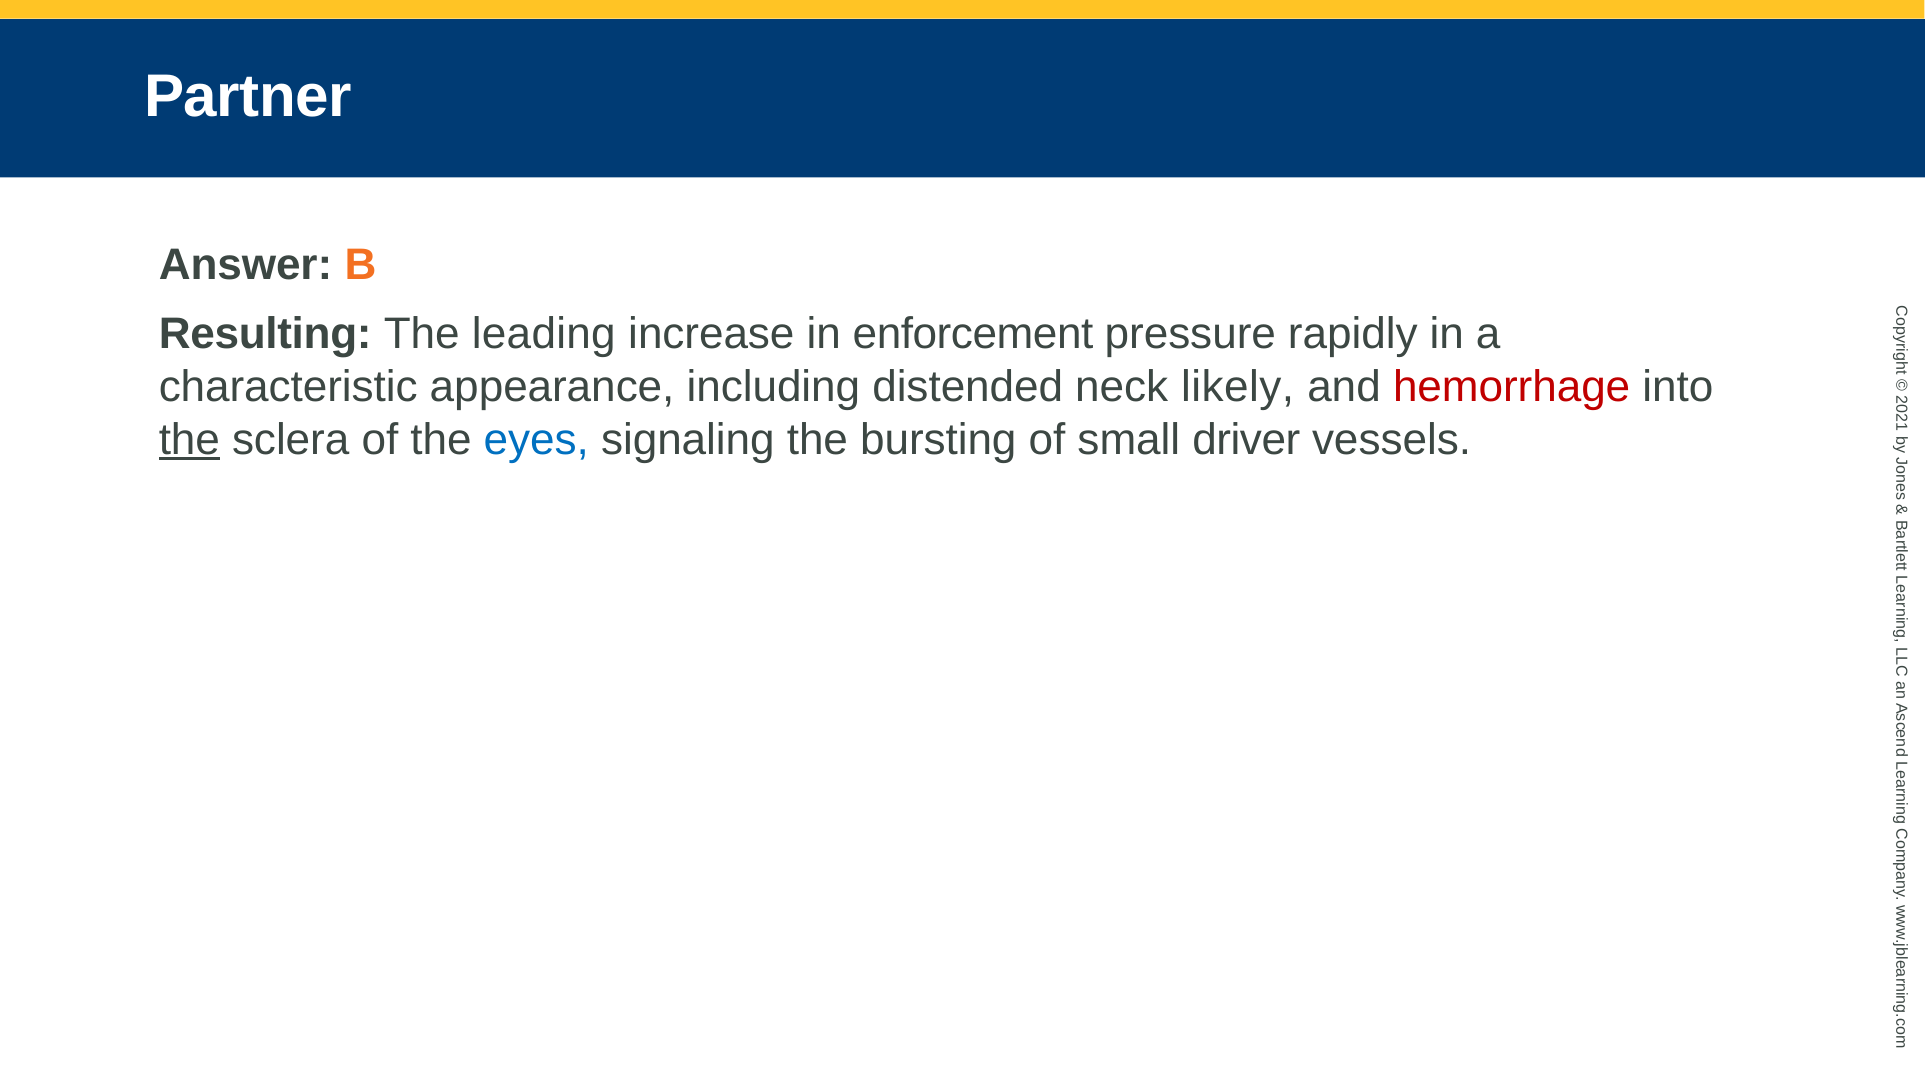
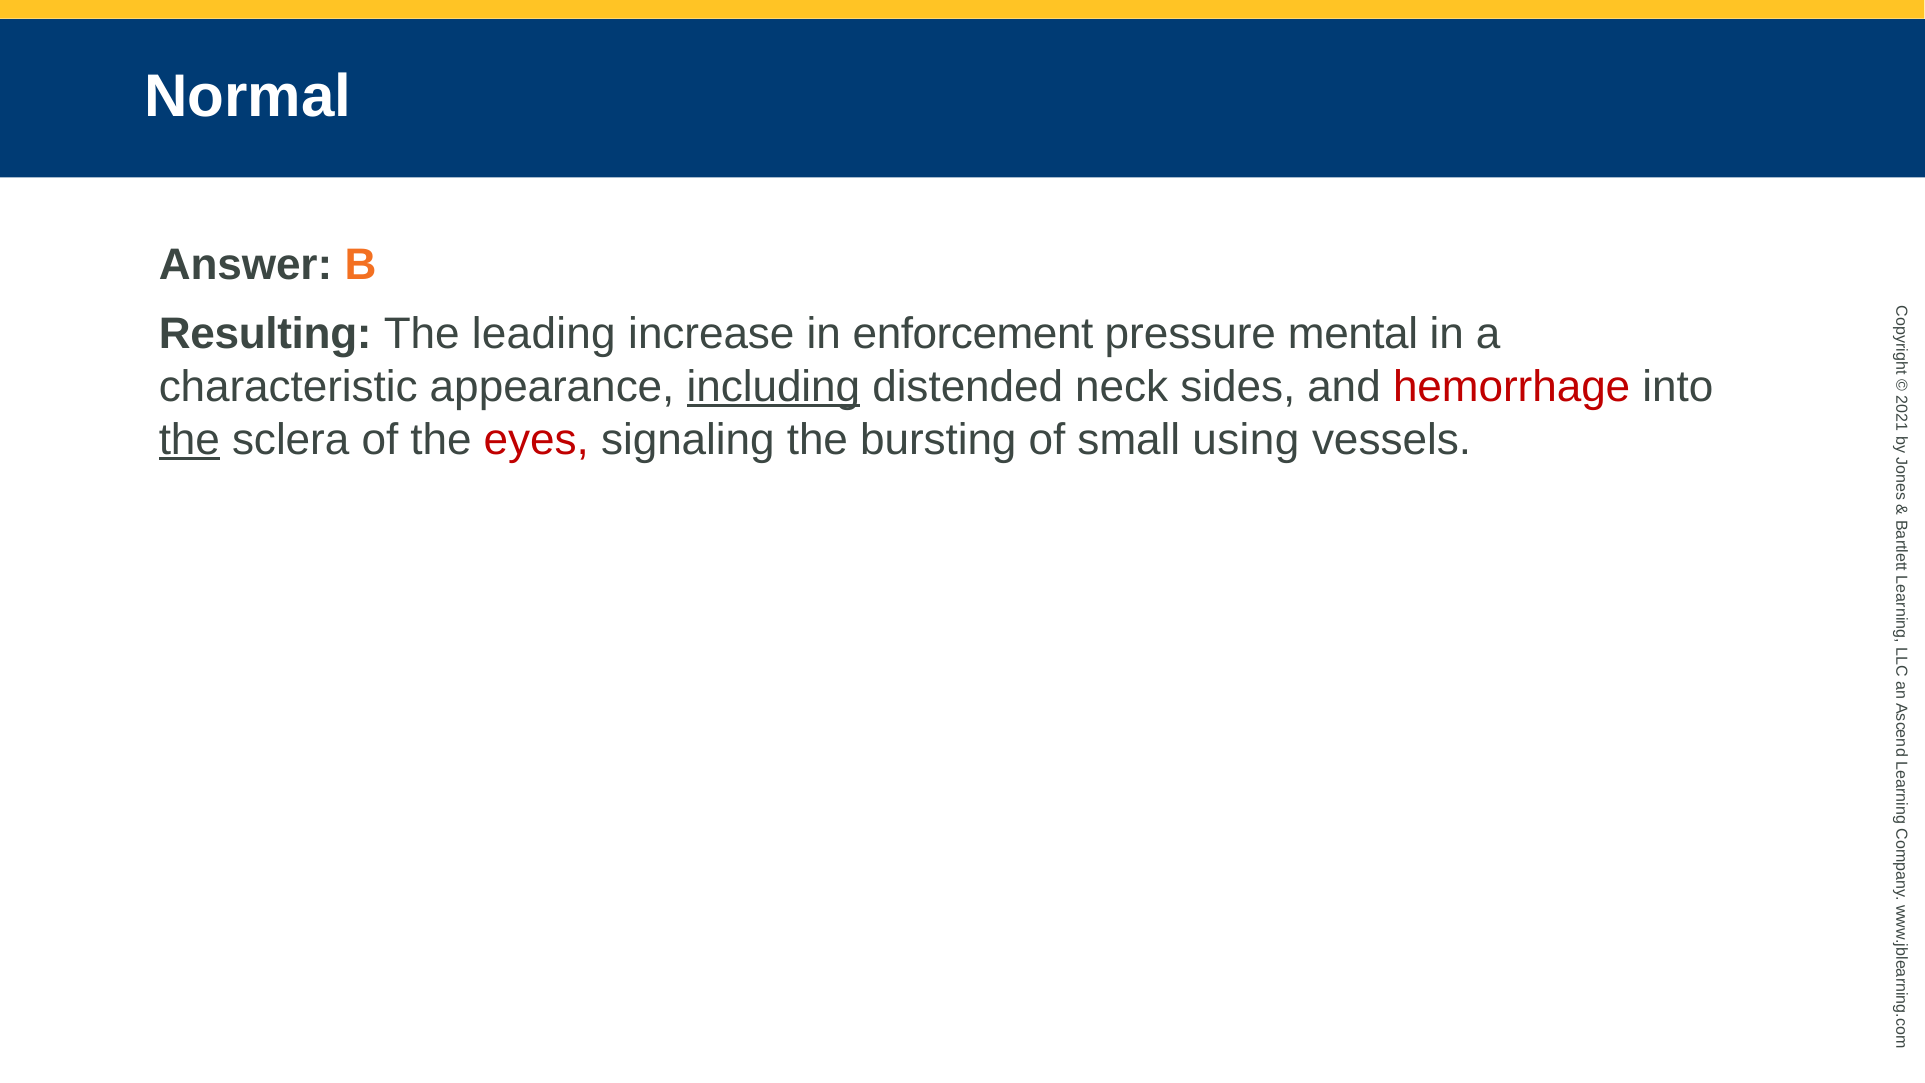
Partner: Partner -> Normal (248, 97)
rapidly: rapidly -> mental (1353, 334)
including underline: none -> present (773, 387)
likely: likely -> sides (1238, 387)
eyes colour: blue -> red (536, 440)
driver: driver -> using (1246, 440)
